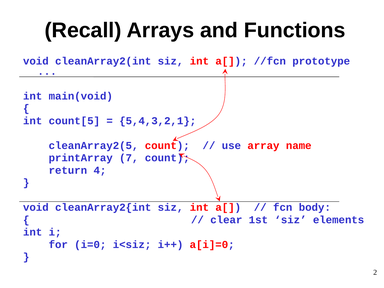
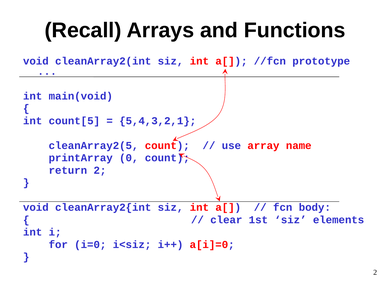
7: 7 -> 0 (129, 158)
return 4: 4 -> 2 (100, 170)
